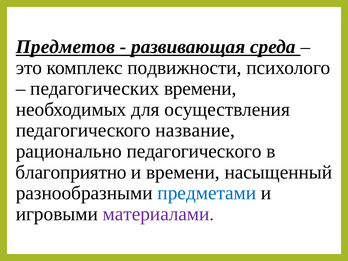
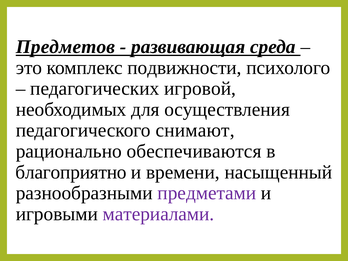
педагогических времени: времени -> игровой (200, 89)
название: название -> снимают (195, 130)
рационально педагогического: педагогического -> обеспечиваются (194, 151)
предметами colour: blue -> purple (207, 193)
